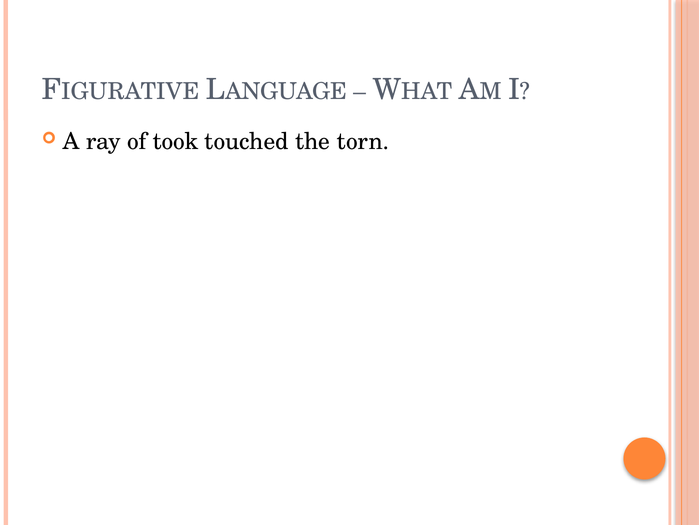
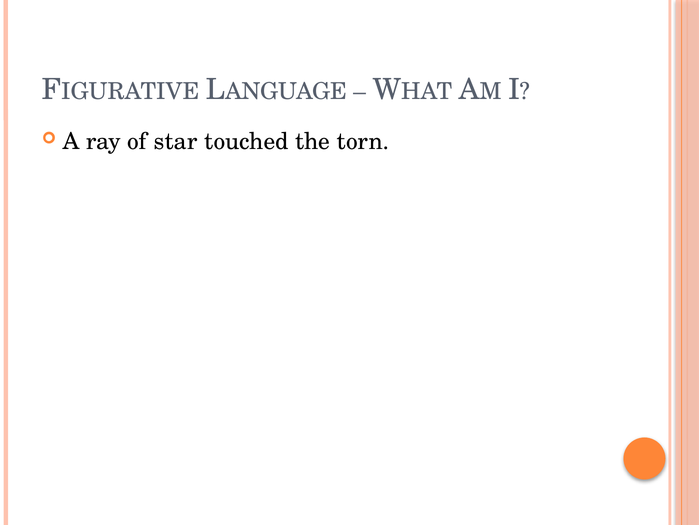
took: took -> star (175, 141)
